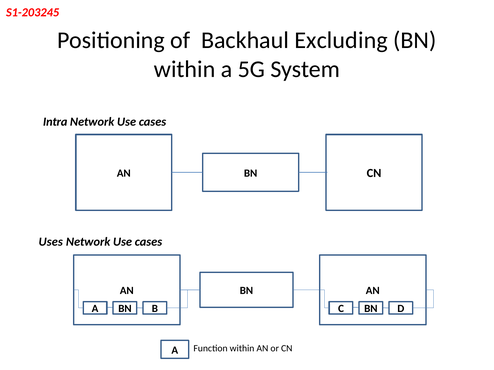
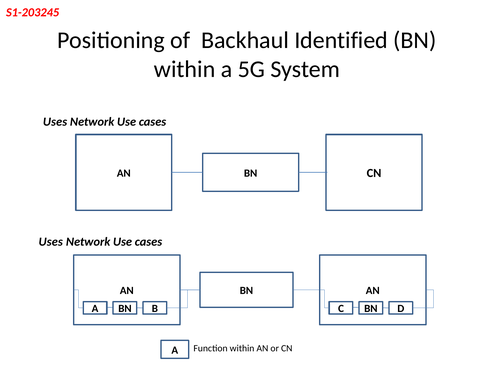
Excluding: Excluding -> Identified (341, 40)
Intra: Intra -> Uses (55, 122)
